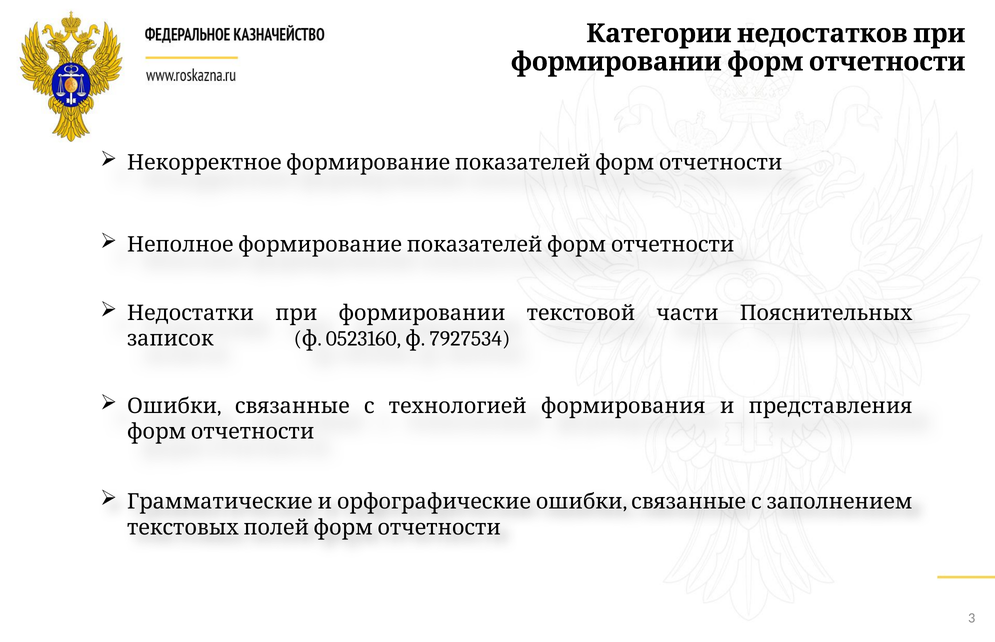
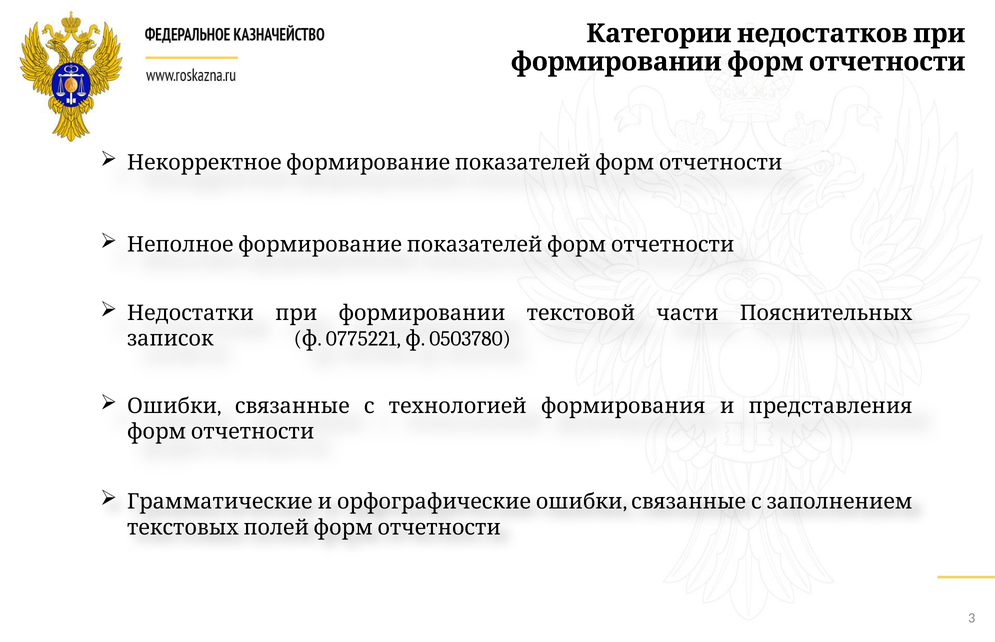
0523160: 0523160 -> 0775221 (363, 339)
7927534: 7927534 -> 0503780 (470, 339)
